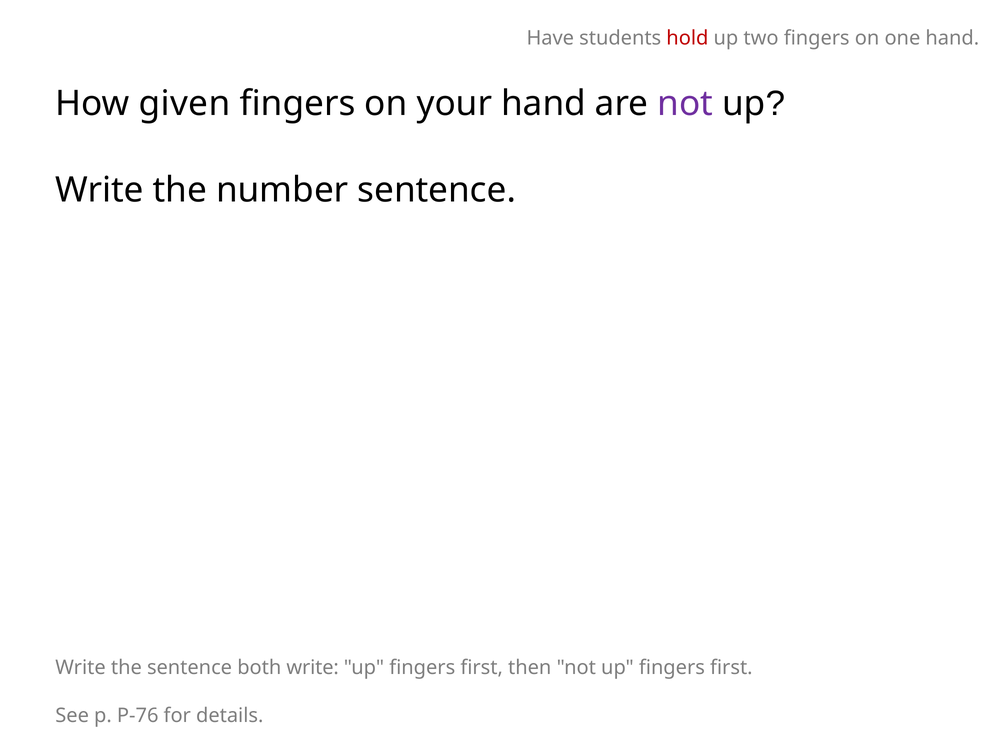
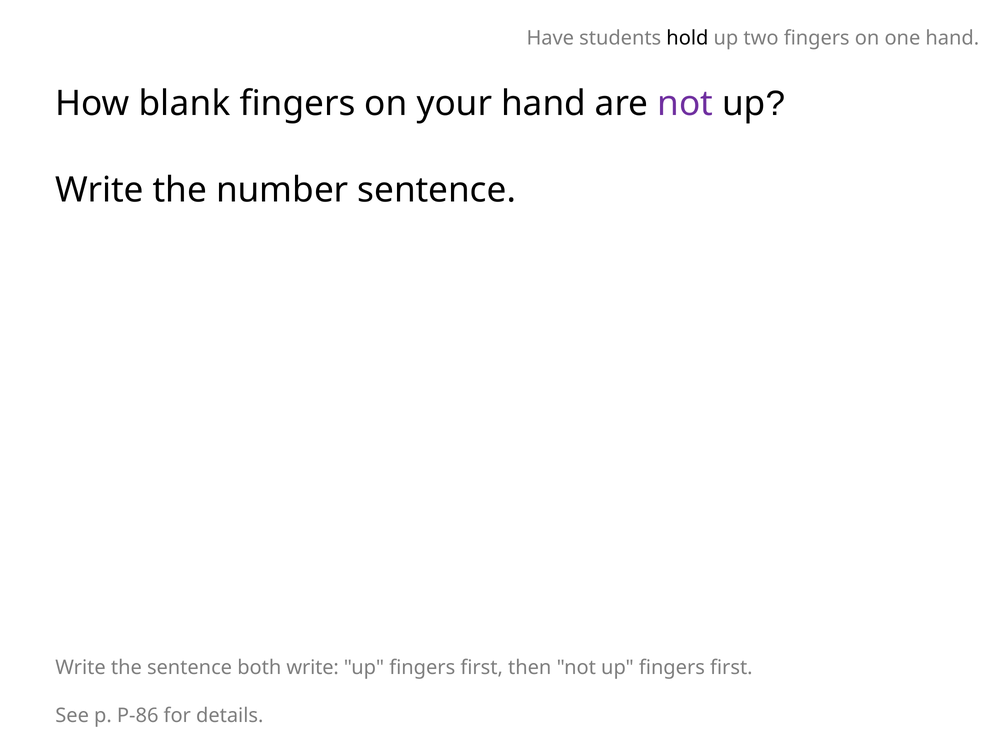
hold colour: red -> black (687, 38)
given: given -> blank (185, 103)
P-76: P-76 -> P-86 (138, 716)
